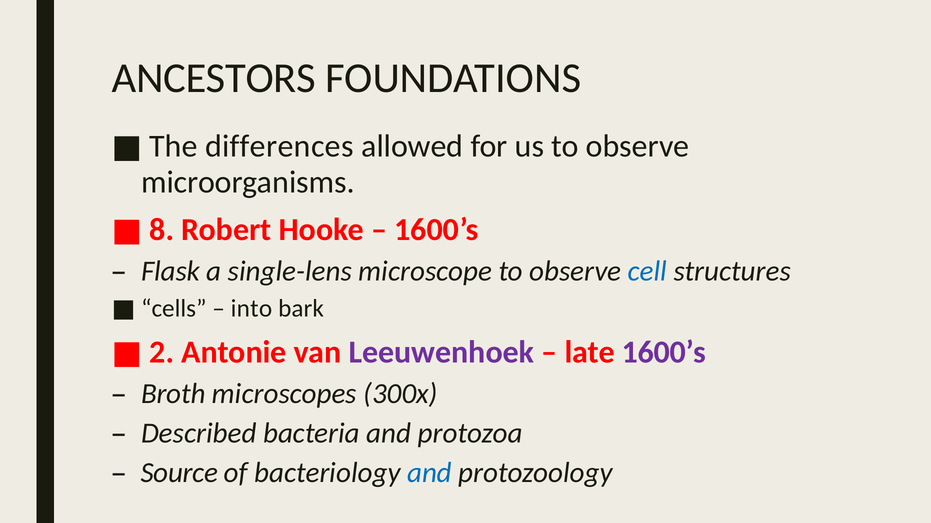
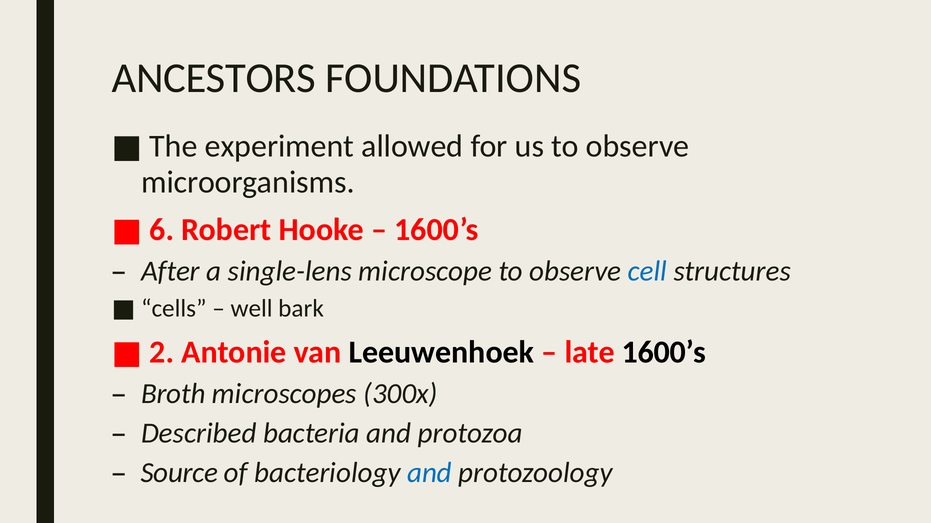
differences: differences -> experiment (279, 146)
8: 8 -> 6 (162, 230)
Flask: Flask -> After (170, 271)
into: into -> well (252, 309)
Leeuwenhoek colour: purple -> black (441, 353)
1600’s colour: purple -> black (664, 353)
